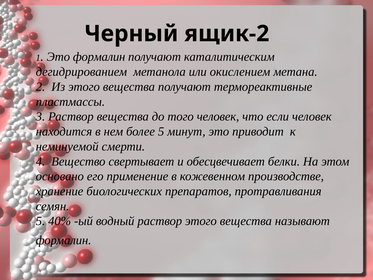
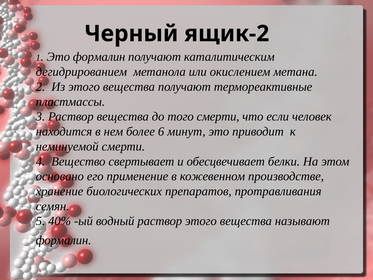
того человек: человек -> смерти (218, 117)
более 5: 5 -> 6 (161, 131)
